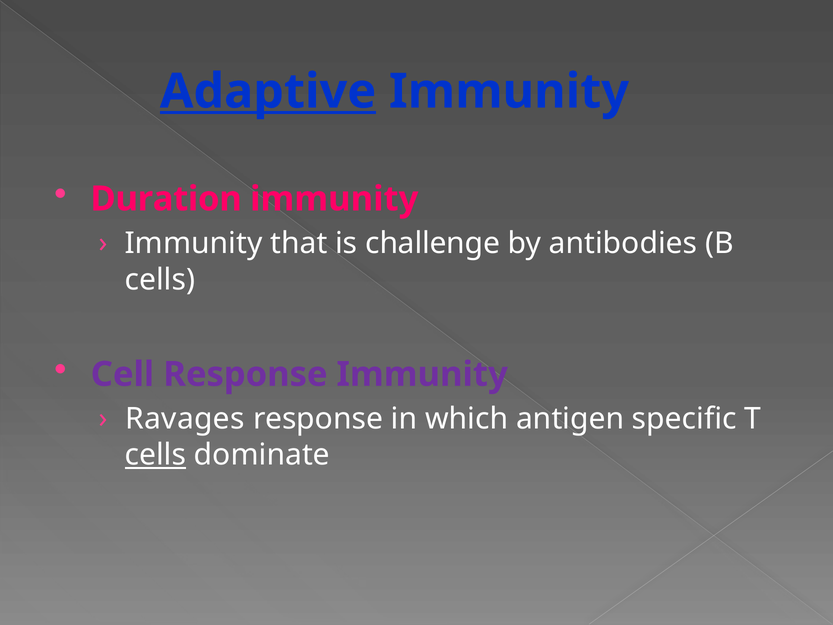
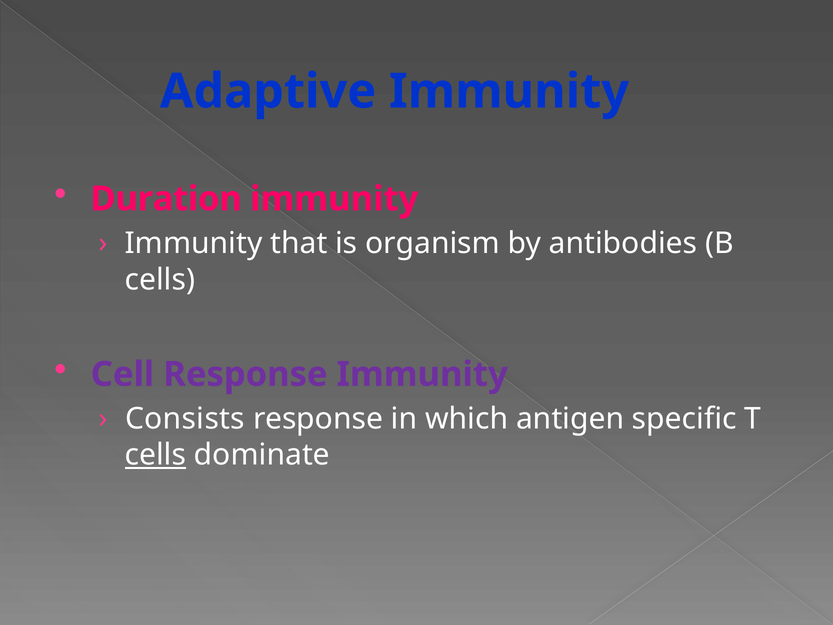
Adaptive underline: present -> none (268, 91)
challenge: challenge -> organism (433, 243)
Ravages: Ravages -> Consists (185, 419)
